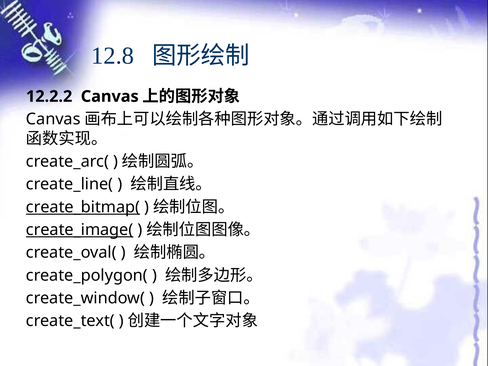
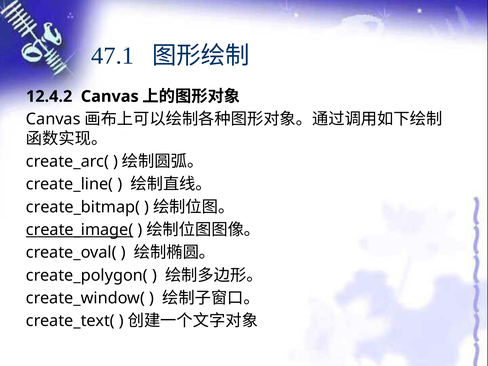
12.8: 12.8 -> 47.1 (113, 56)
12.2.2: 12.2.2 -> 12.4.2 (49, 96)
create_bitmap( underline: present -> none (83, 207)
